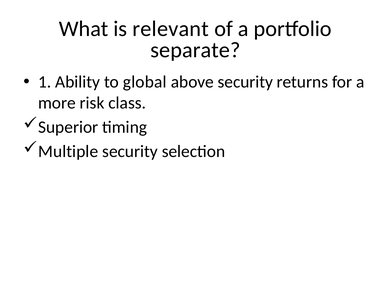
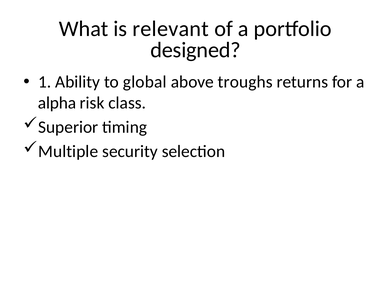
separate: separate -> designed (196, 50)
above security: security -> troughs (245, 82)
more: more -> alpha (57, 103)
